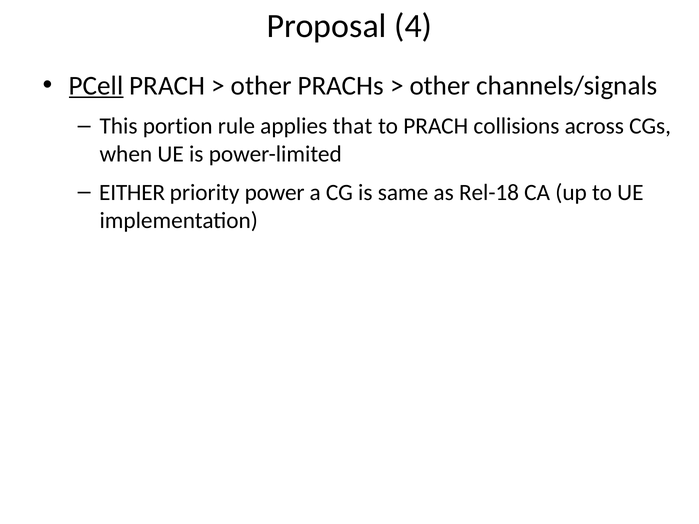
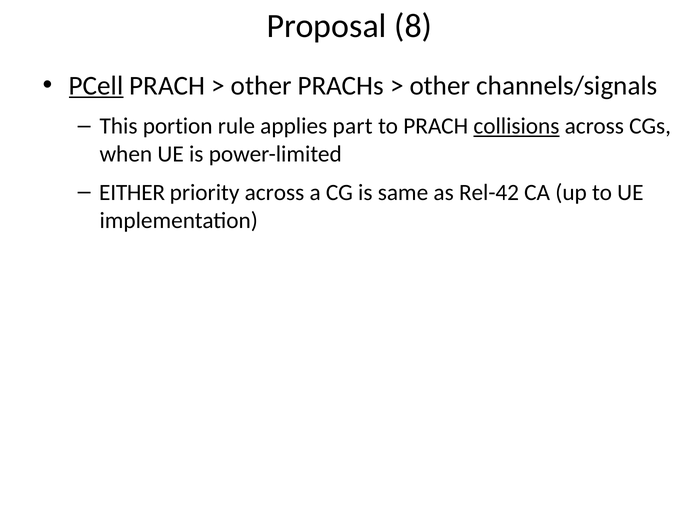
4: 4 -> 8 (413, 26)
that: that -> part (353, 126)
collisions underline: none -> present (516, 126)
priority power: power -> across (274, 193)
Rel-18: Rel-18 -> Rel-42 (489, 193)
